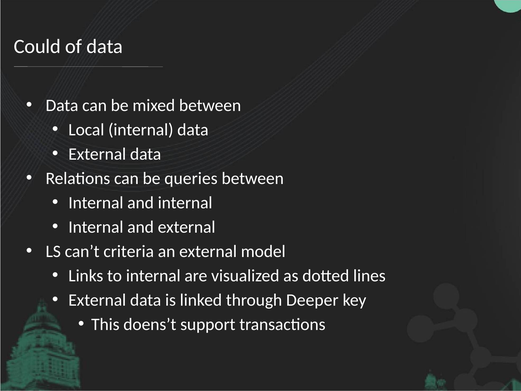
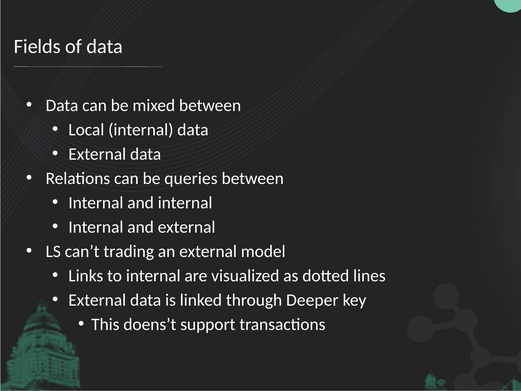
Could: Could -> Fields (37, 46)
criteria: criteria -> trading (129, 251)
